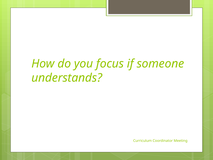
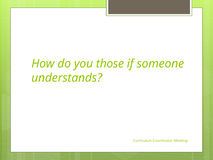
focus: focus -> those (110, 64)
